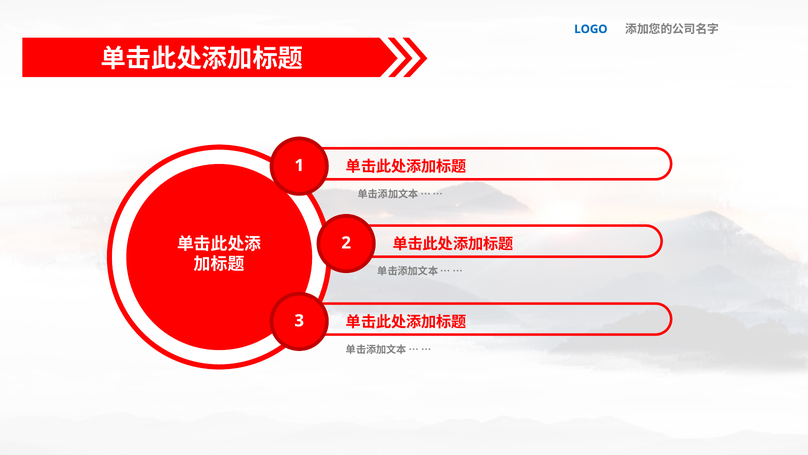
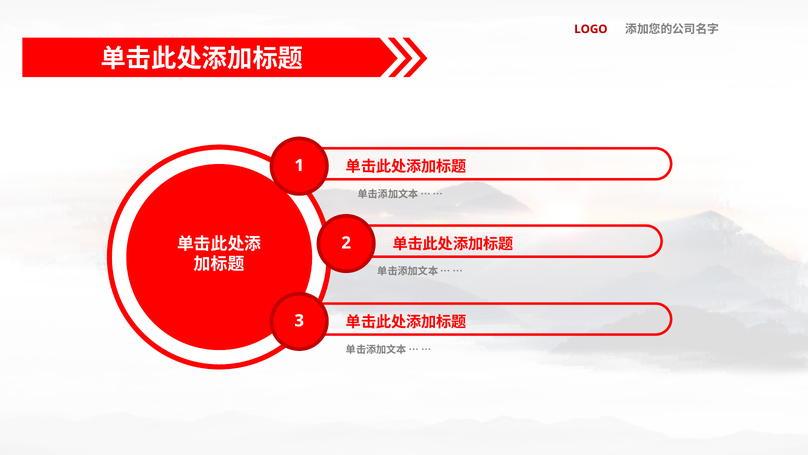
LOGO colour: blue -> red (591, 29)
